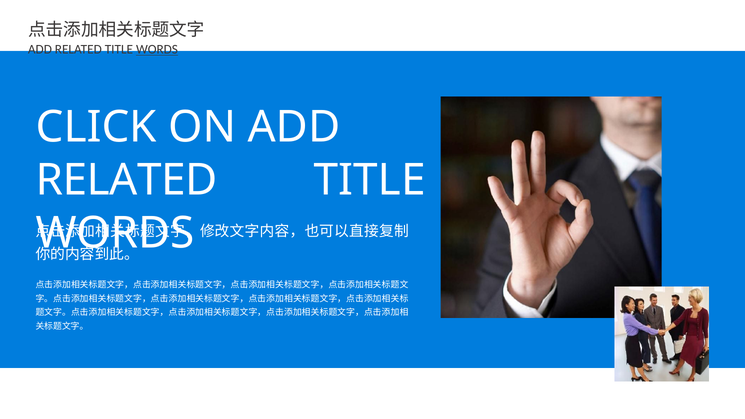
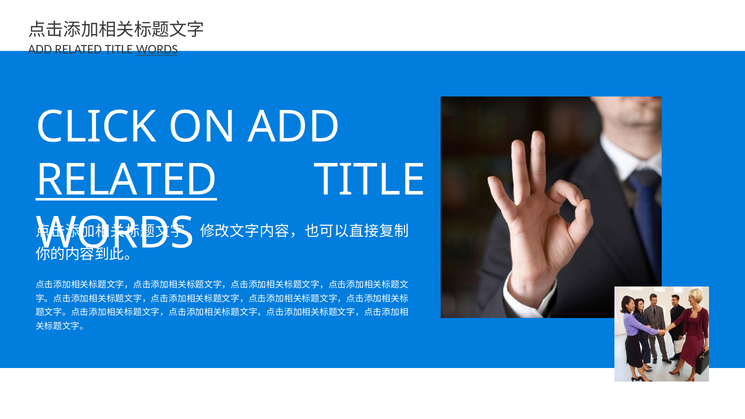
RELATED underline: none -> present (127, 180)
